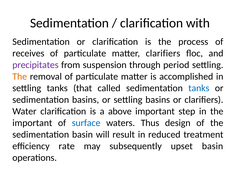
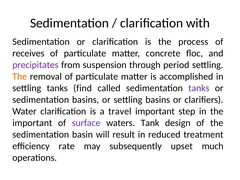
matter clarifiers: clarifiers -> concrete (163, 53)
that: that -> find (83, 88)
tanks colour: blue -> purple (199, 88)
above: above -> travel (120, 111)
surface colour: blue -> purple (86, 123)
Thus: Thus -> Tank (150, 123)
upset basin: basin -> much (213, 146)
